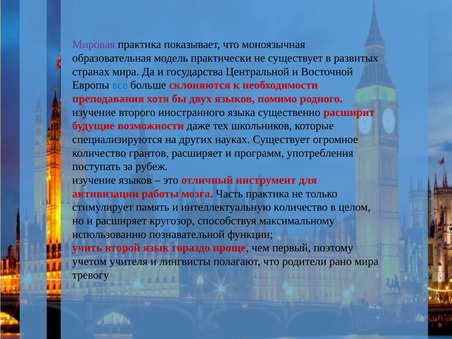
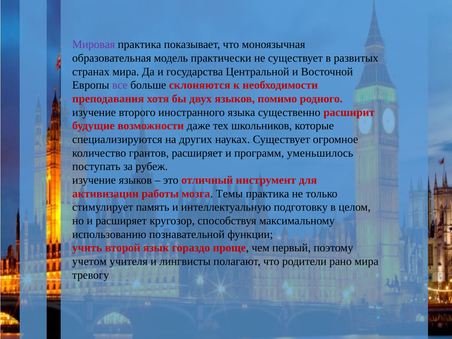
все colour: blue -> purple (120, 85)
употребления: употребления -> уменьшилось (320, 153)
Часть: Часть -> Темы (229, 194)
интеллектуальную количество: количество -> подготовку (301, 207)
